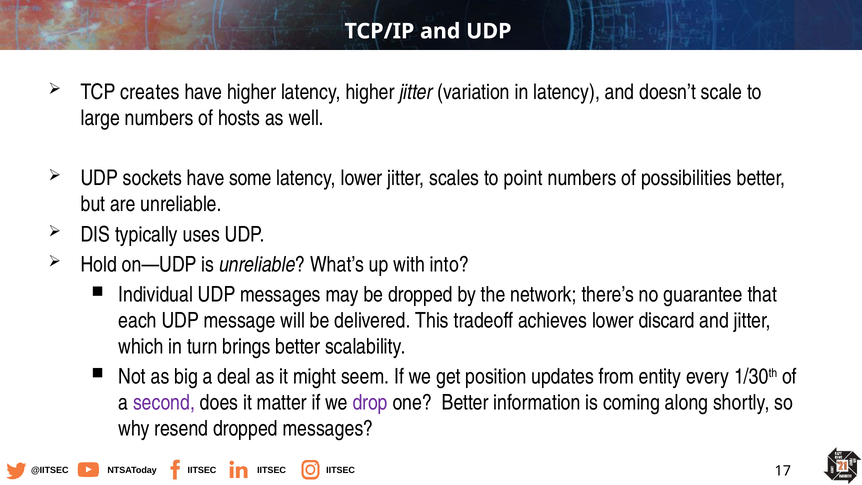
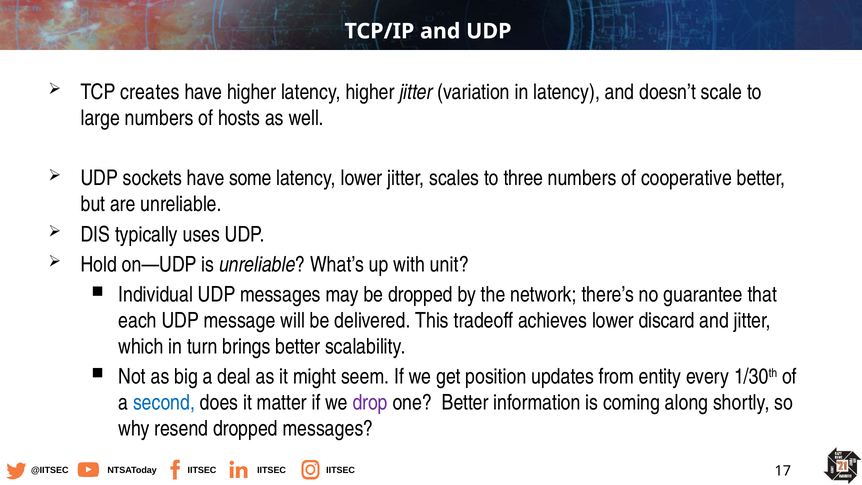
point: point -> three (523, 178)
possibilities: possibilities -> cooperative (686, 178)
into: into -> unit (449, 265)
second colour: purple -> blue (164, 402)
